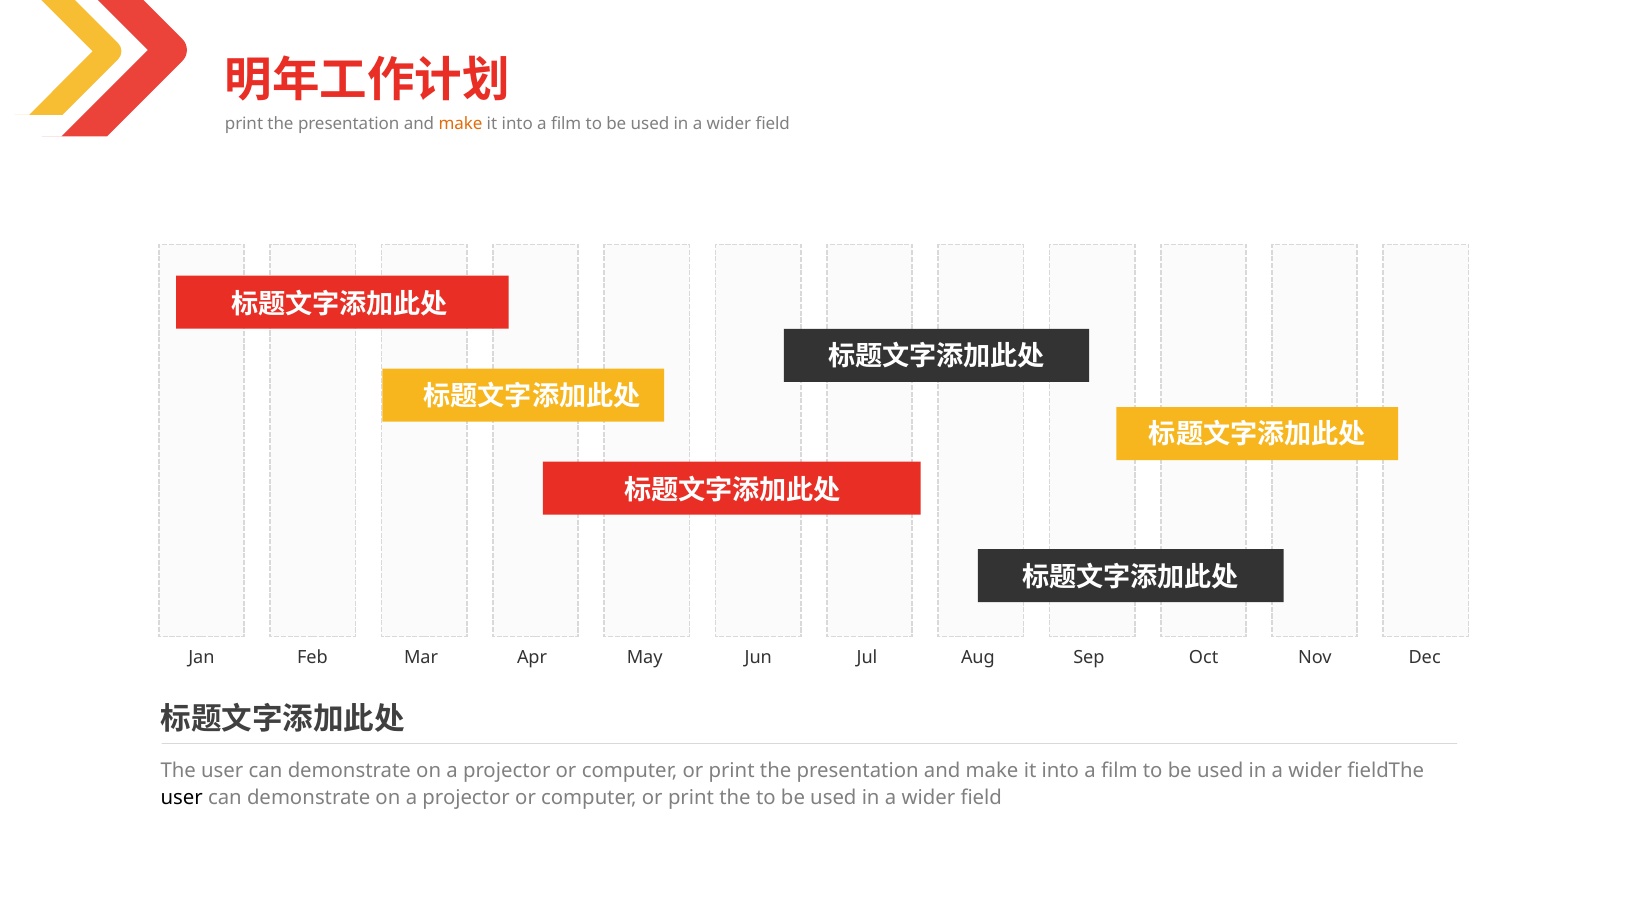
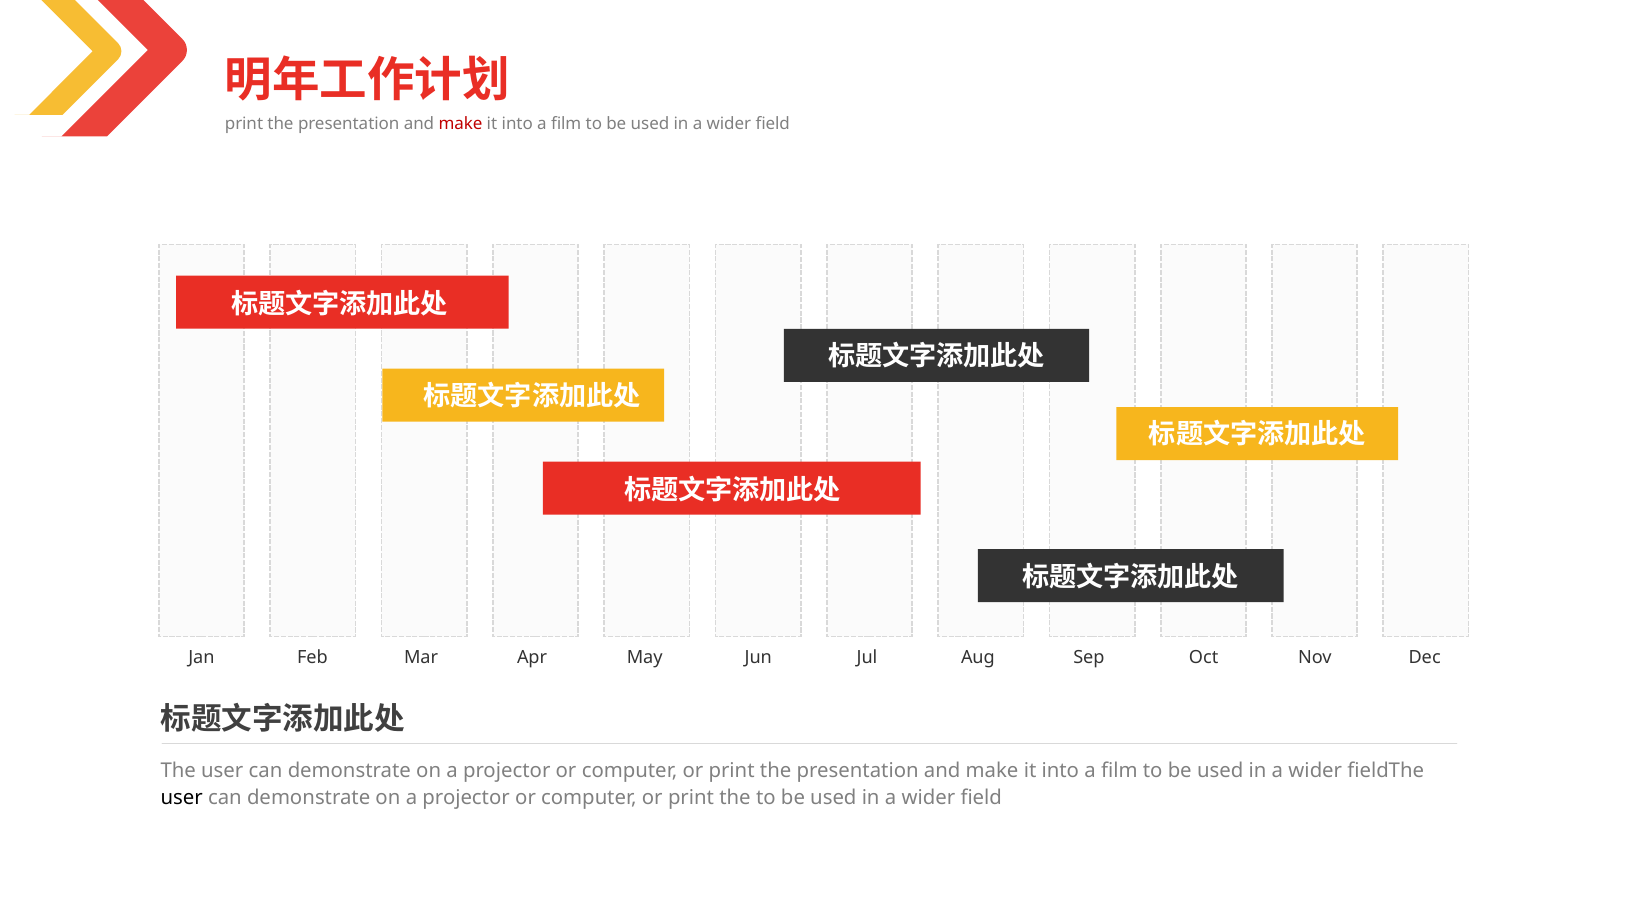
make colour: orange -> red (461, 124)
